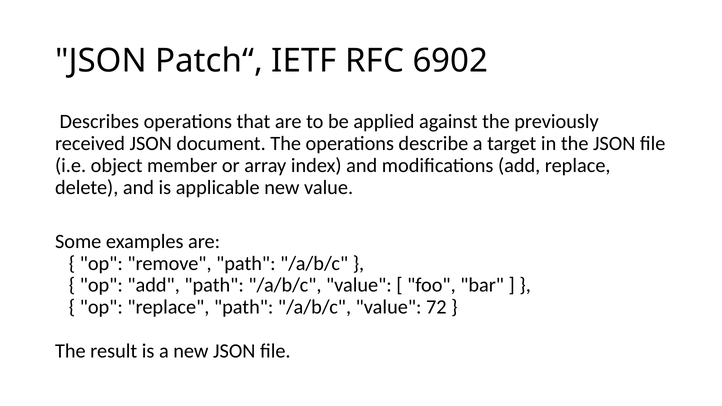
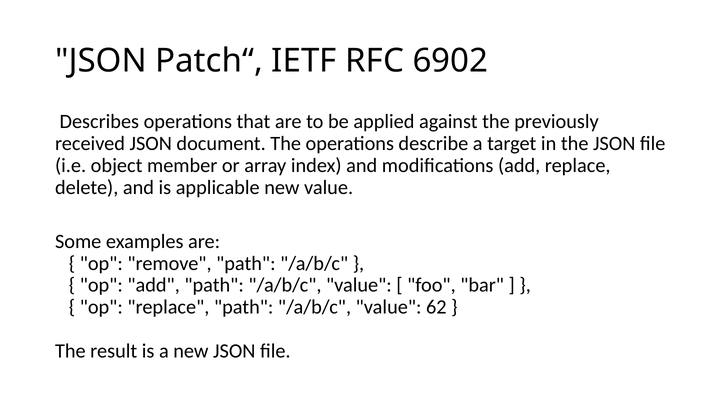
72: 72 -> 62 (436, 307)
